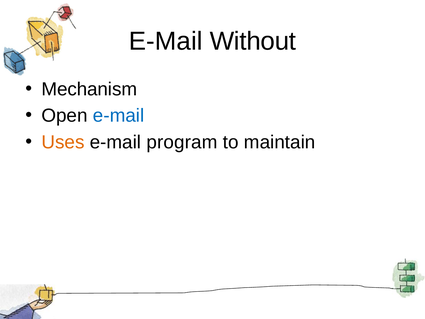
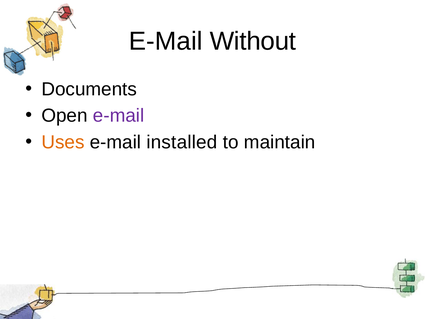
Mechanism: Mechanism -> Documents (89, 89)
e-mail colour: blue -> purple (119, 116)
program: program -> installed (182, 142)
